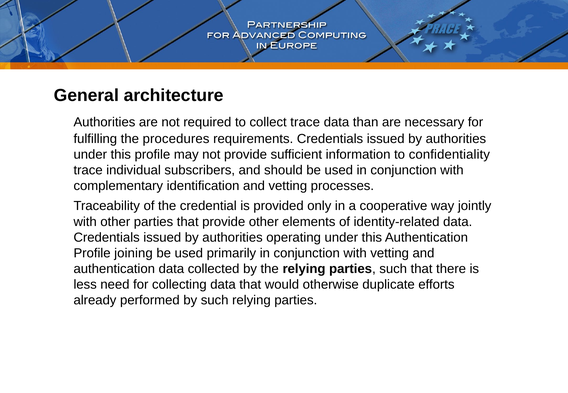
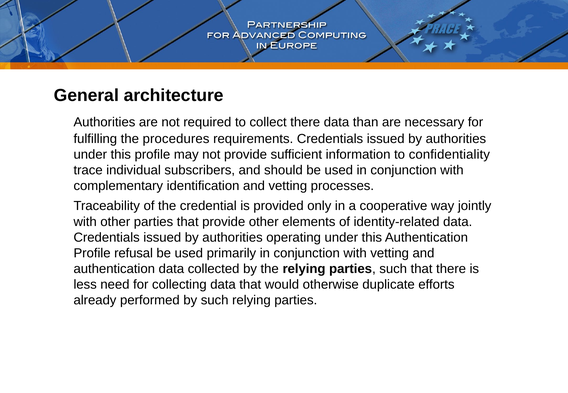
collect trace: trace -> there (305, 122)
joining: joining -> refusal (134, 253)
